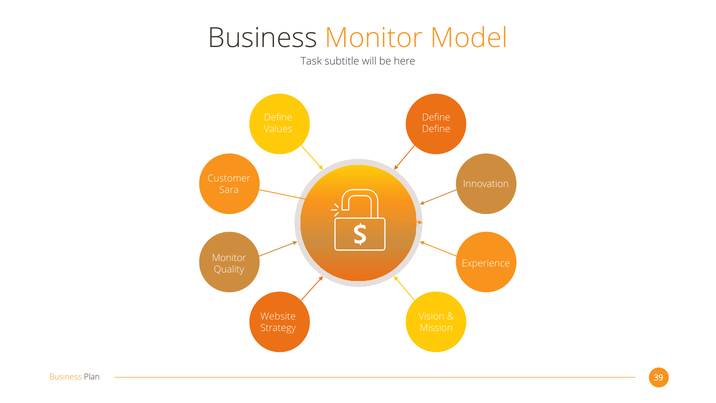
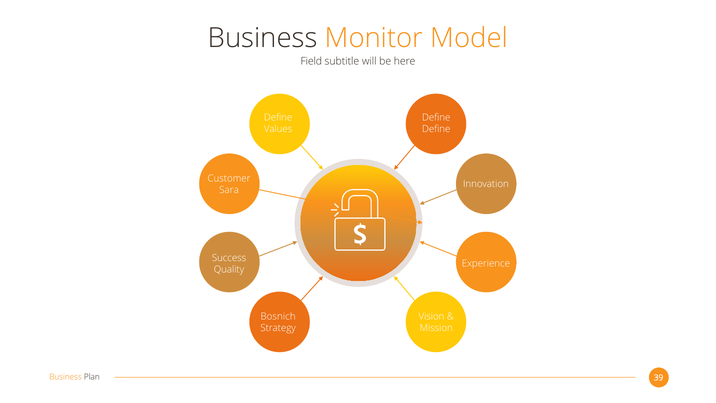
Task: Task -> Field (311, 61)
Monitor: Monitor -> Success (229, 258)
Website: Website -> Bosnich (278, 316)
